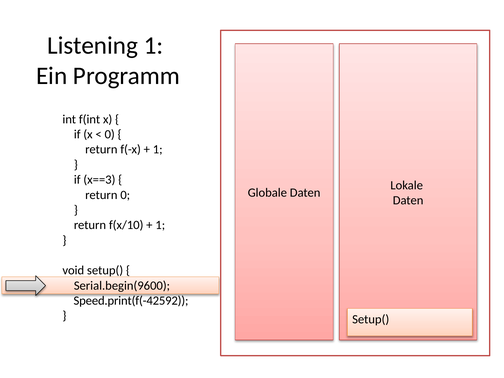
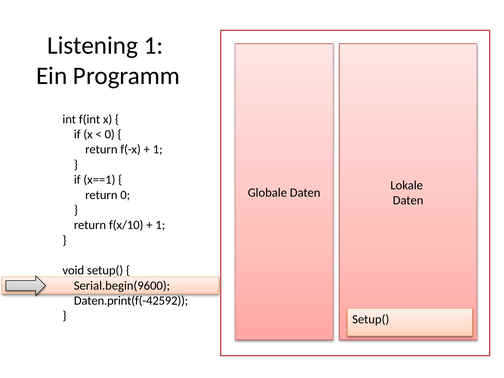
x==3: x==3 -> x==1 (99, 180)
Speed.print(f(-42592: Speed.print(f(-42592 -> Daten.print(f(-42592 (131, 301)
